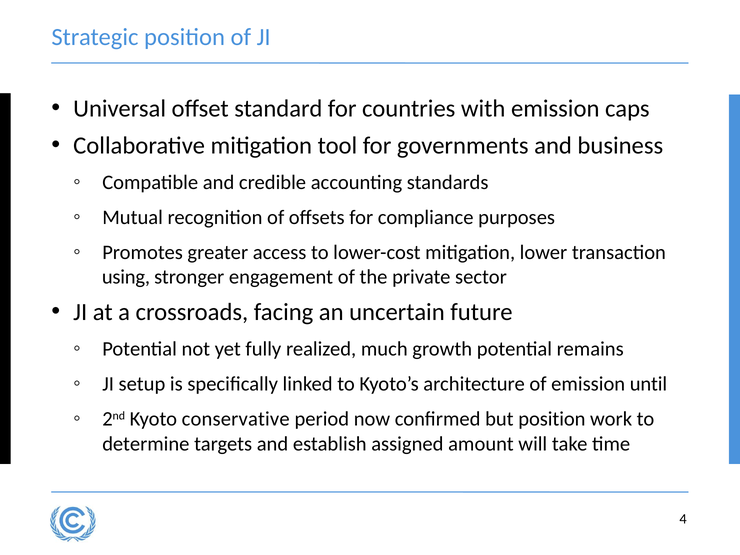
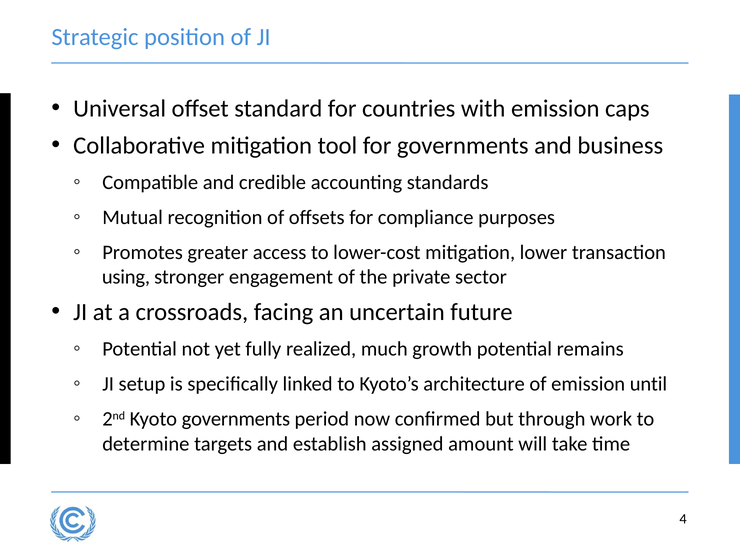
Kyoto conservative: conservative -> governments (236, 419)
but position: position -> through (552, 419)
